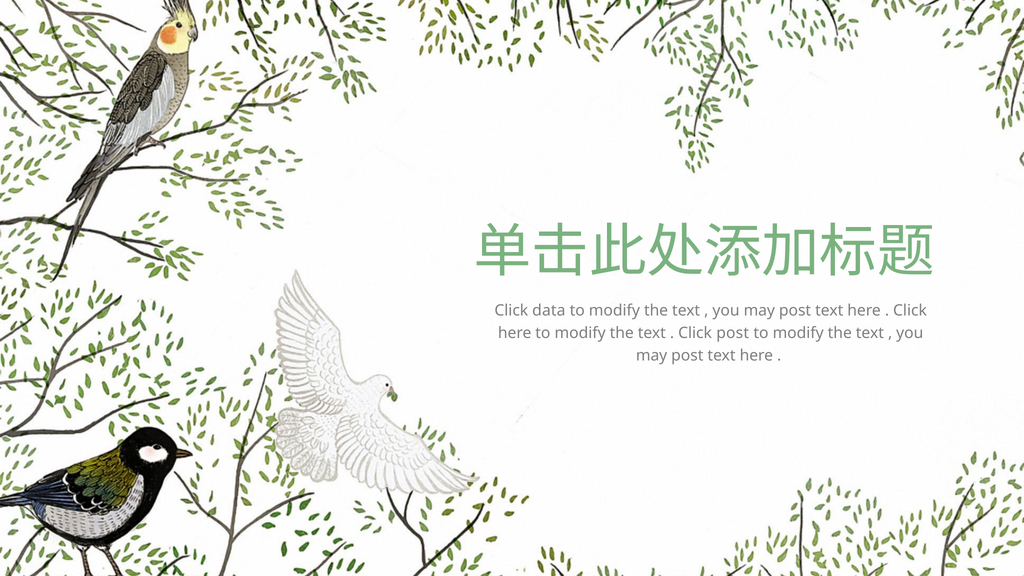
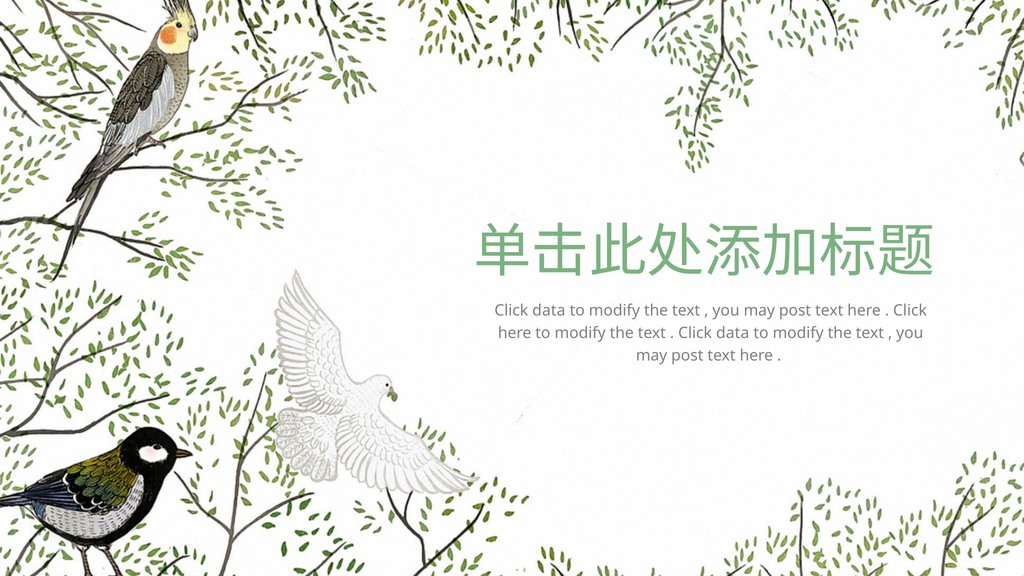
post: post -> data (733, 333)
